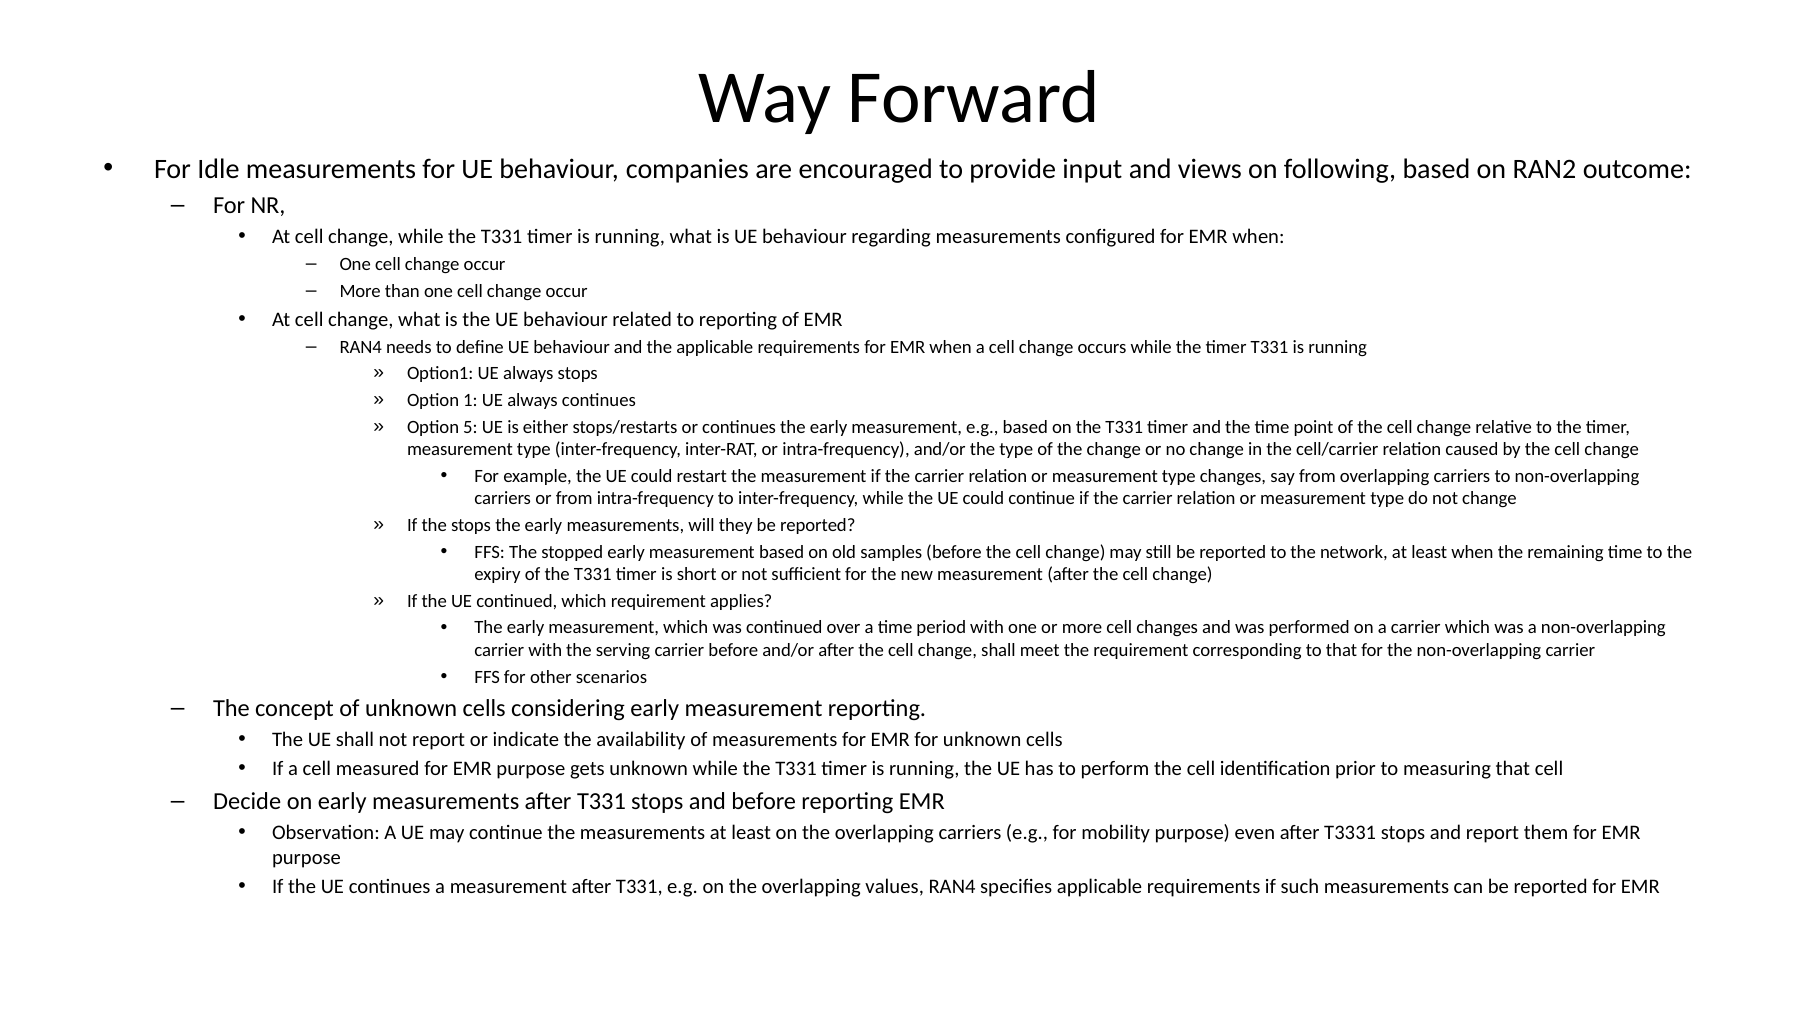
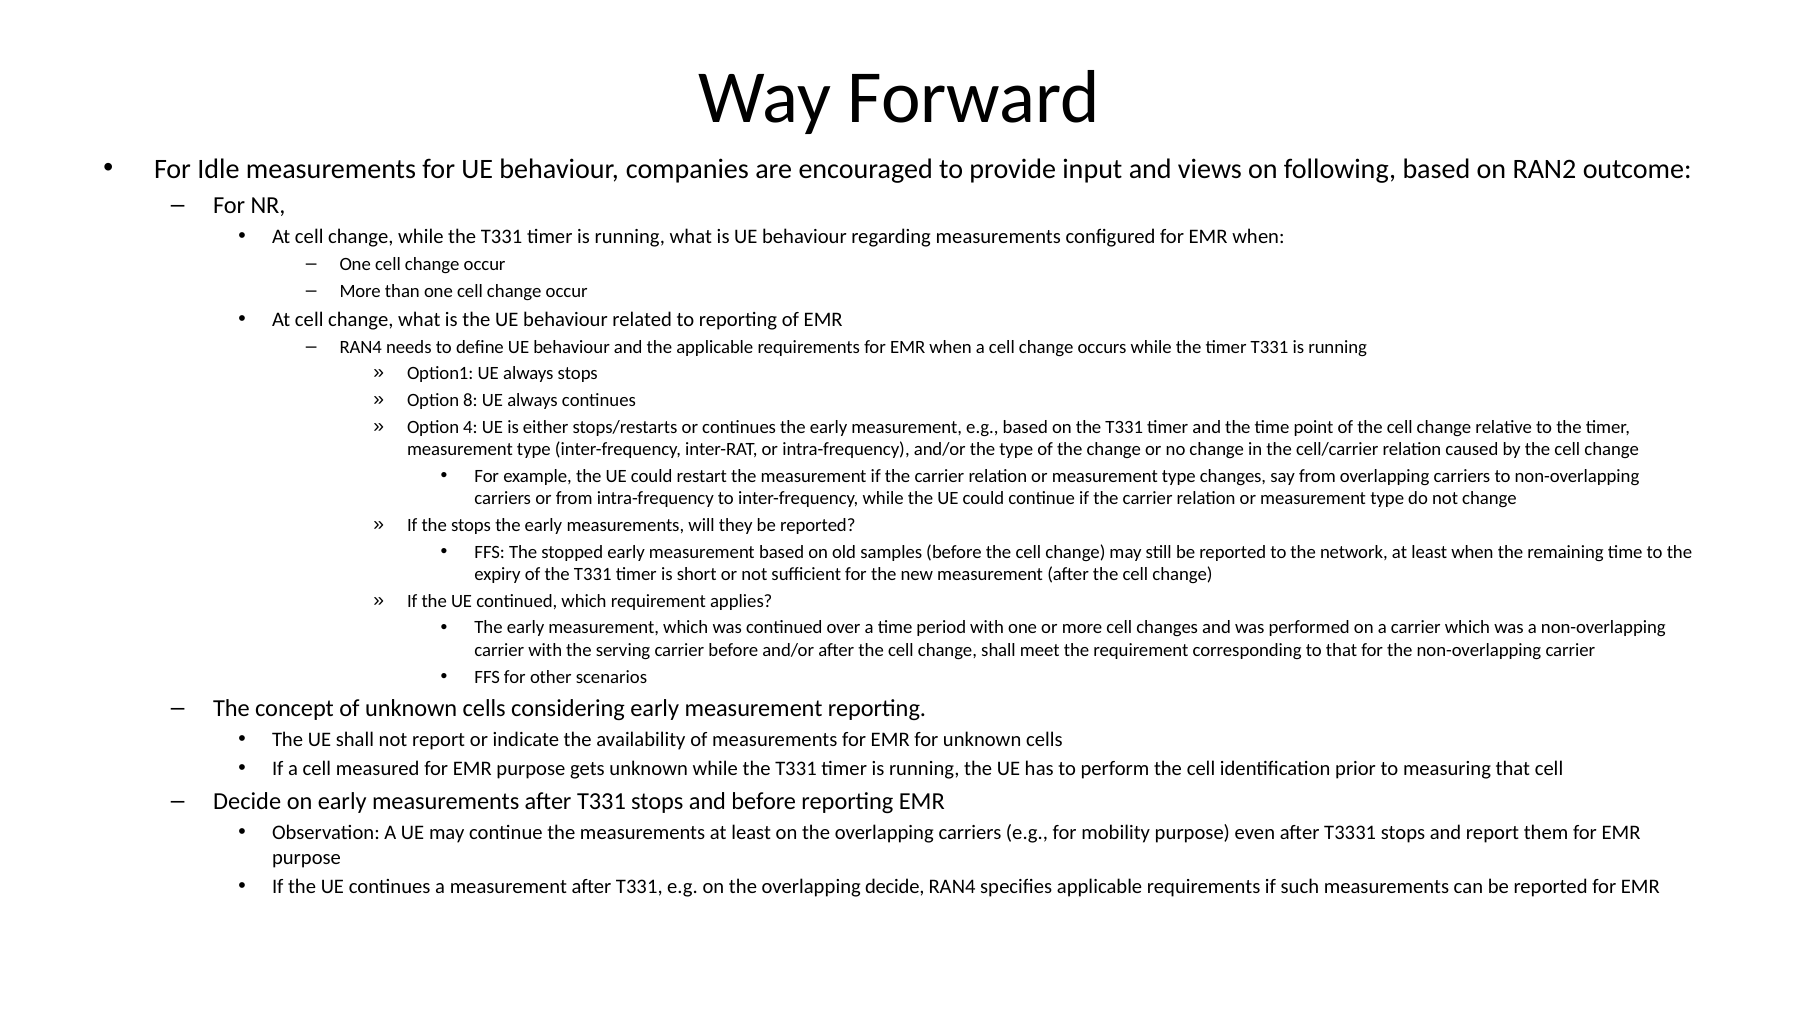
1: 1 -> 8 (470, 400)
5: 5 -> 4 (470, 427)
overlapping values: values -> decide (895, 887)
